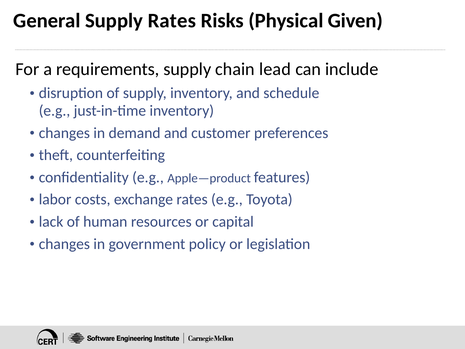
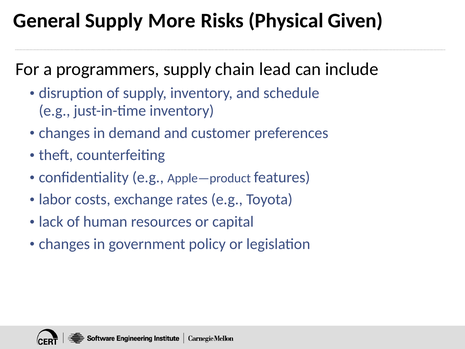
Supply Rates: Rates -> More (172, 21)
requirements: requirements -> programmers (108, 69)
